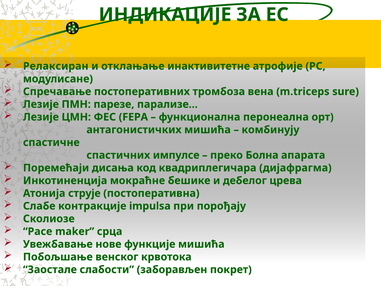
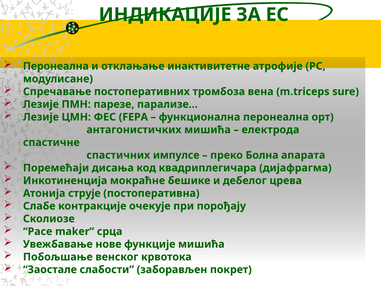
Релаксиран: Релаксиран -> Перонеална (56, 66)
комбинују: комбинују -> електрода (270, 130)
impulsa: impulsa -> очекује (150, 206)
